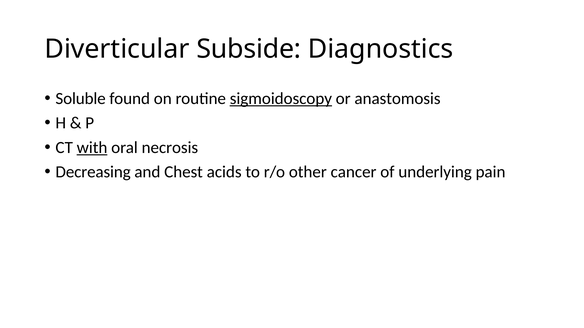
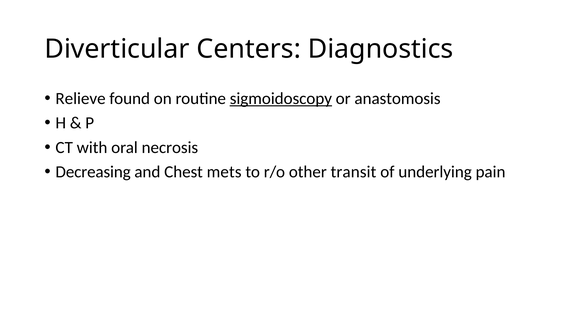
Subside: Subside -> Centers (249, 49)
Soluble: Soluble -> Relieve (81, 99)
with underline: present -> none (92, 148)
acids: acids -> mets (224, 172)
cancer: cancer -> transit (353, 172)
